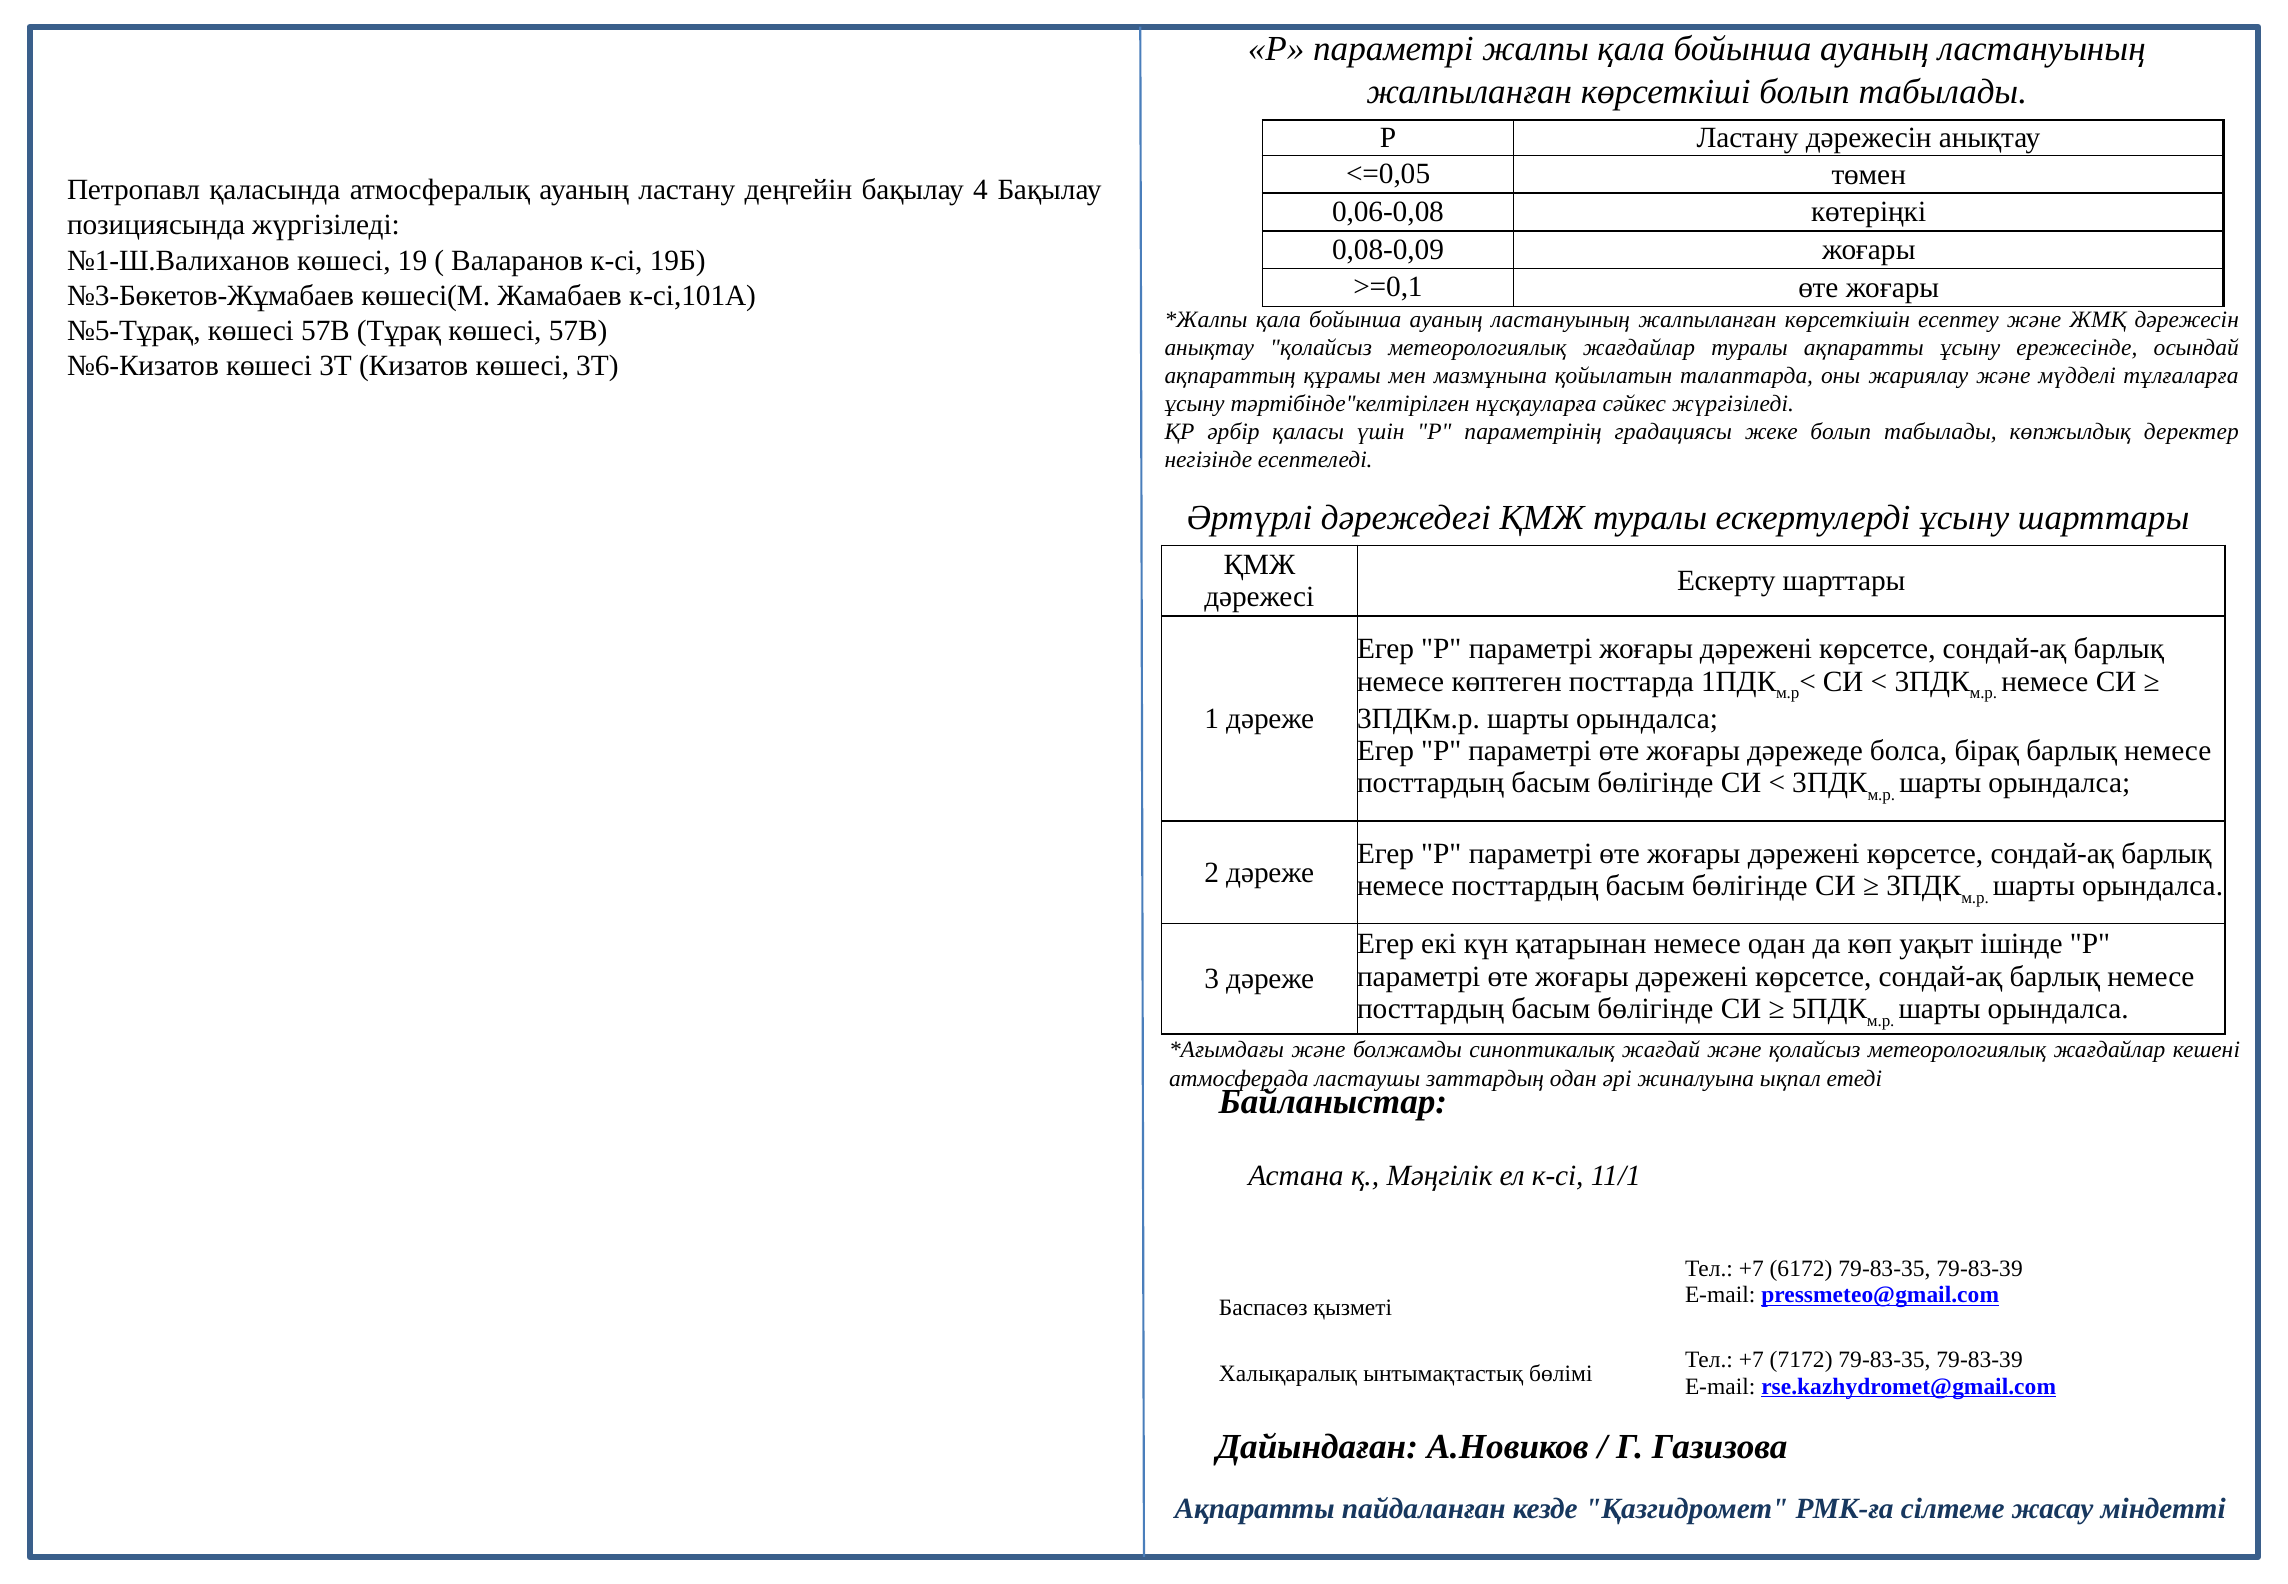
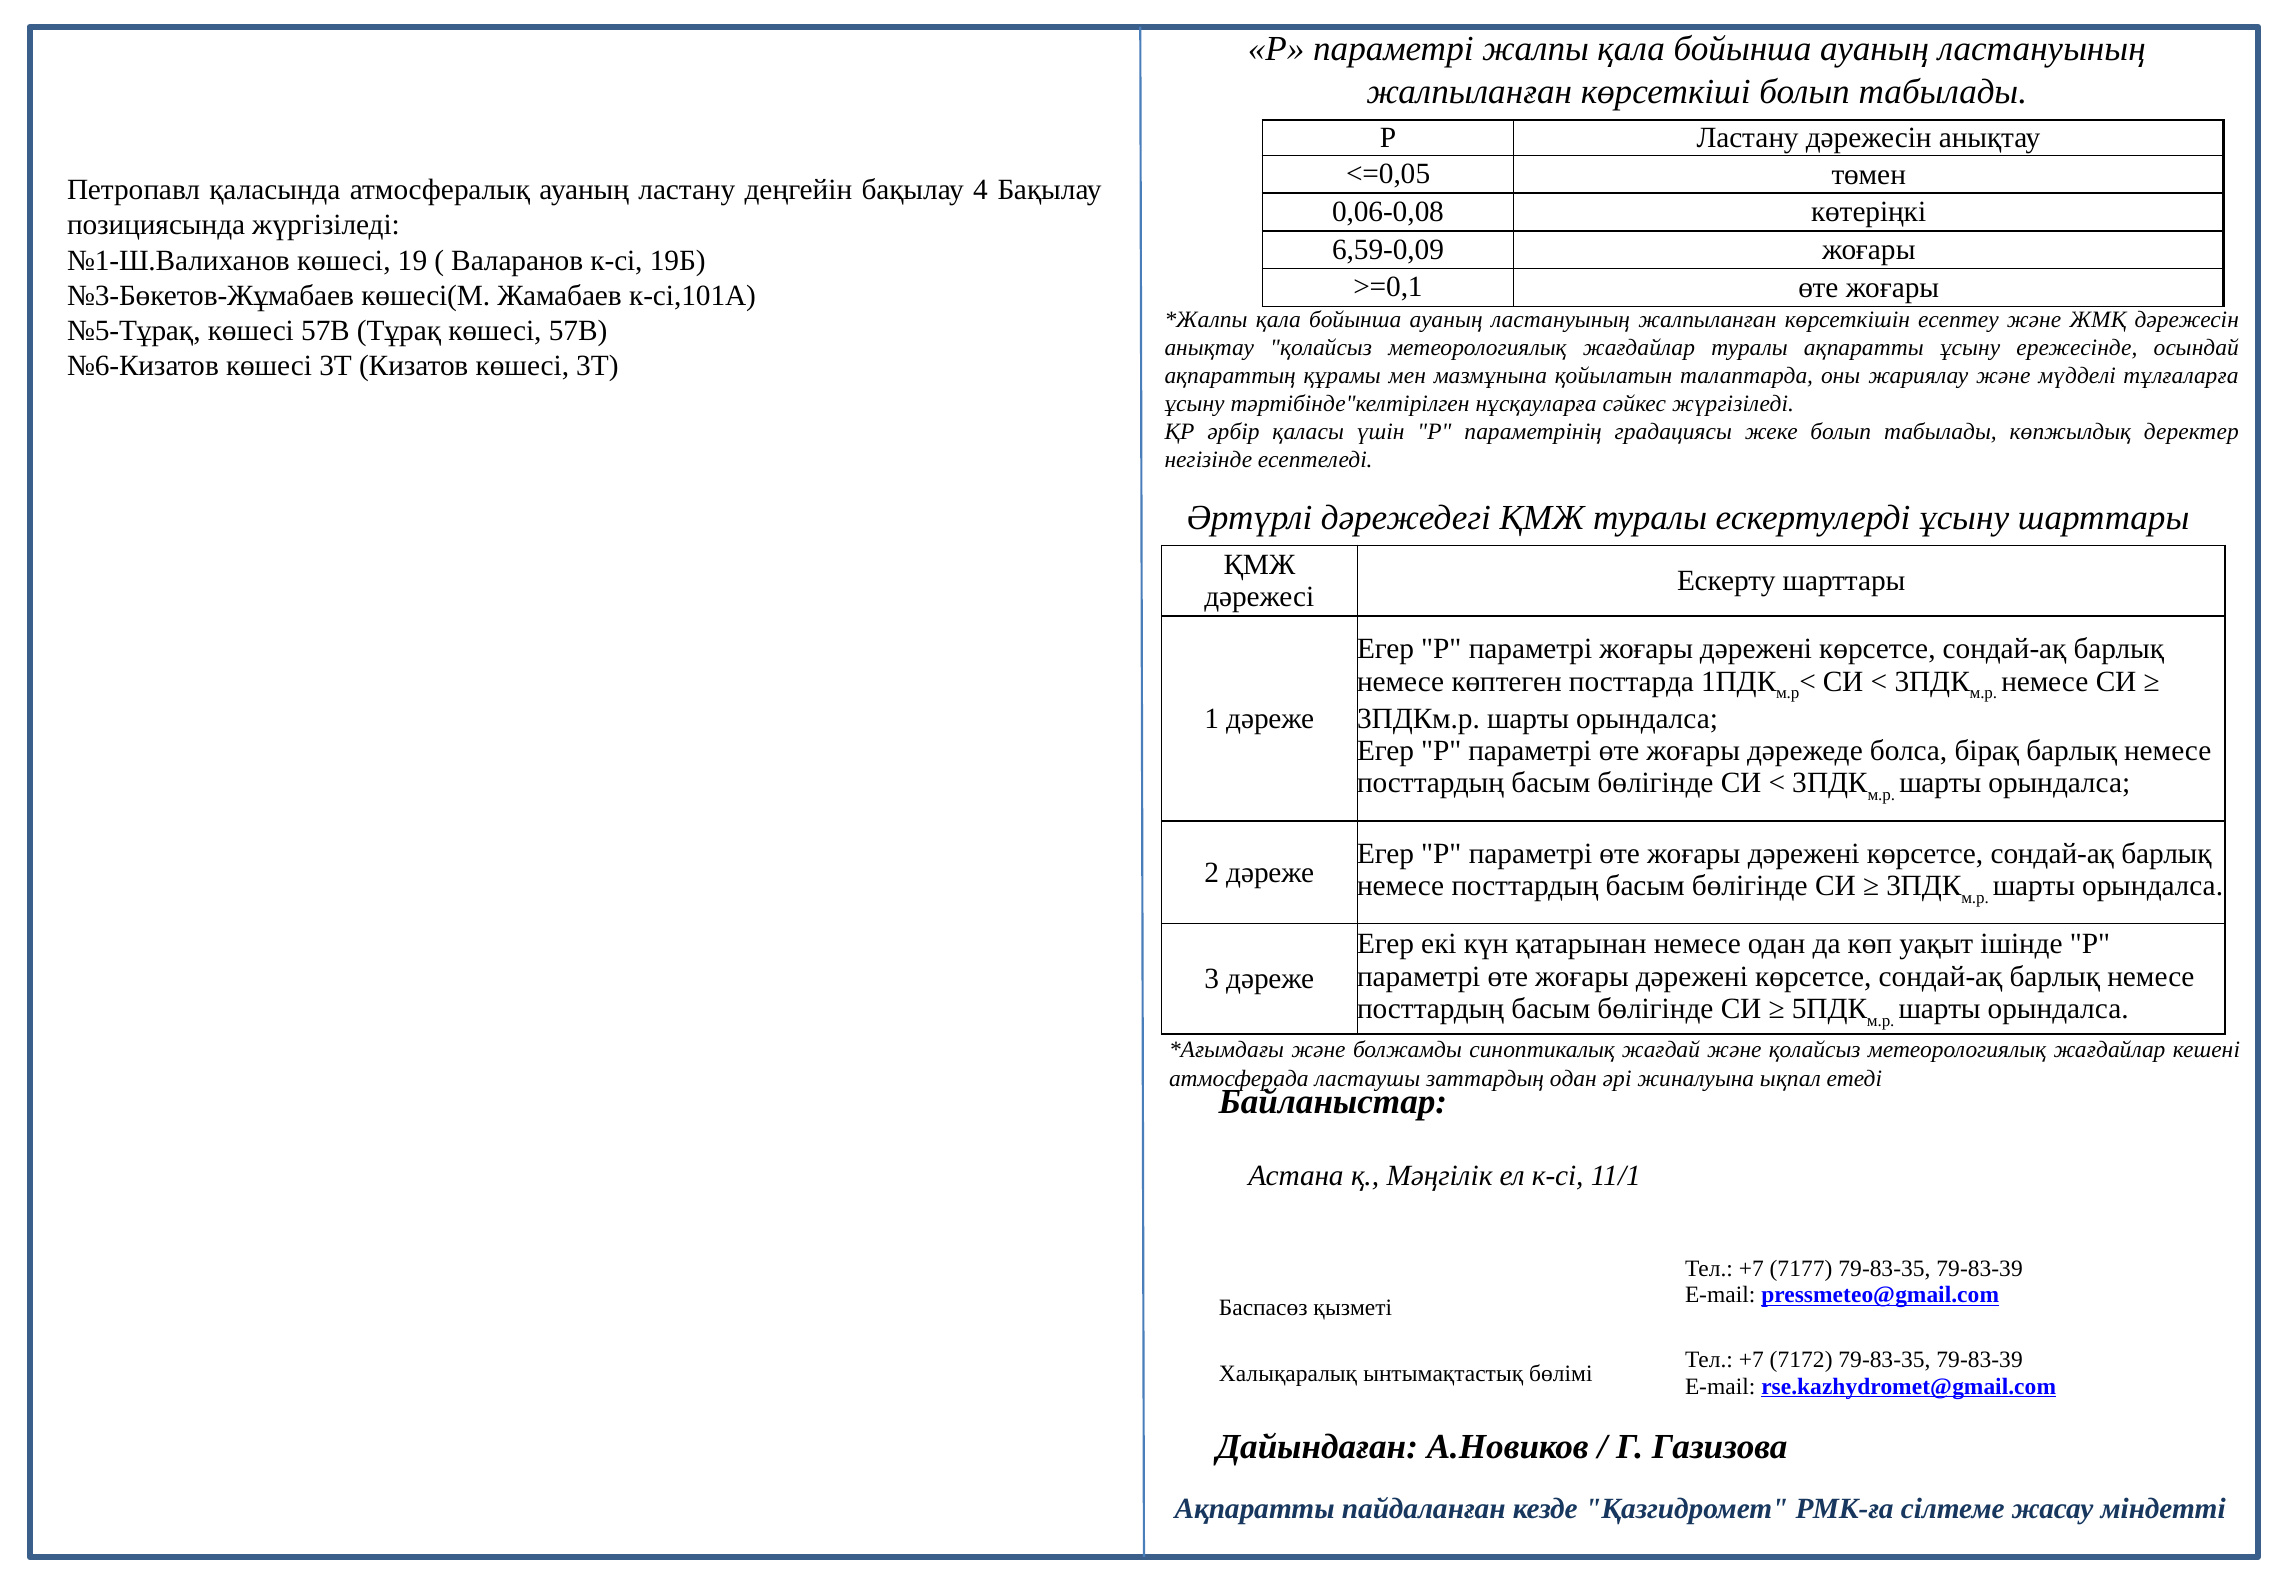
0,08-0,09: 0,08-0,09 -> 6,59-0,09 (1388, 249)
6172: 6172 -> 7177 (1801, 1269)
